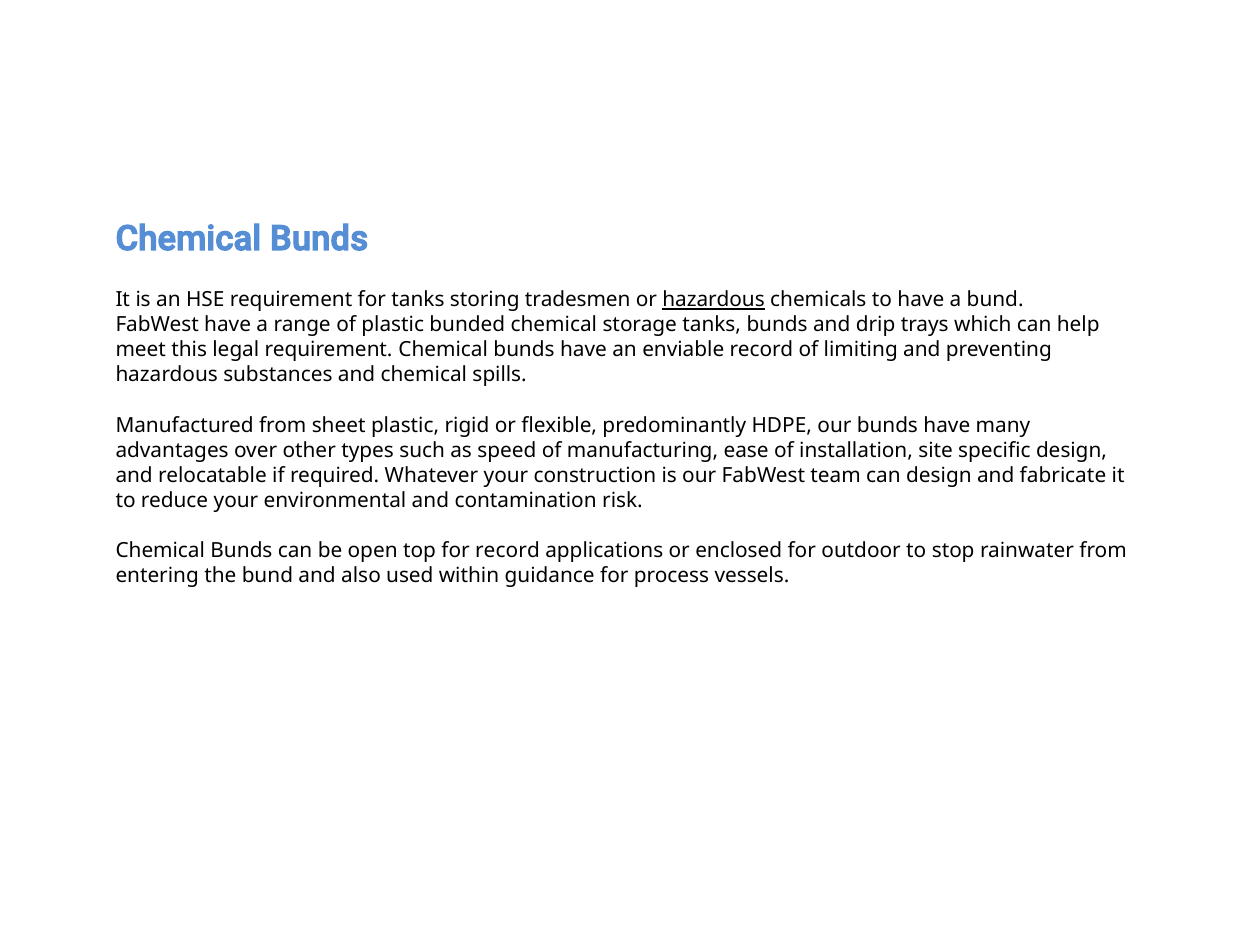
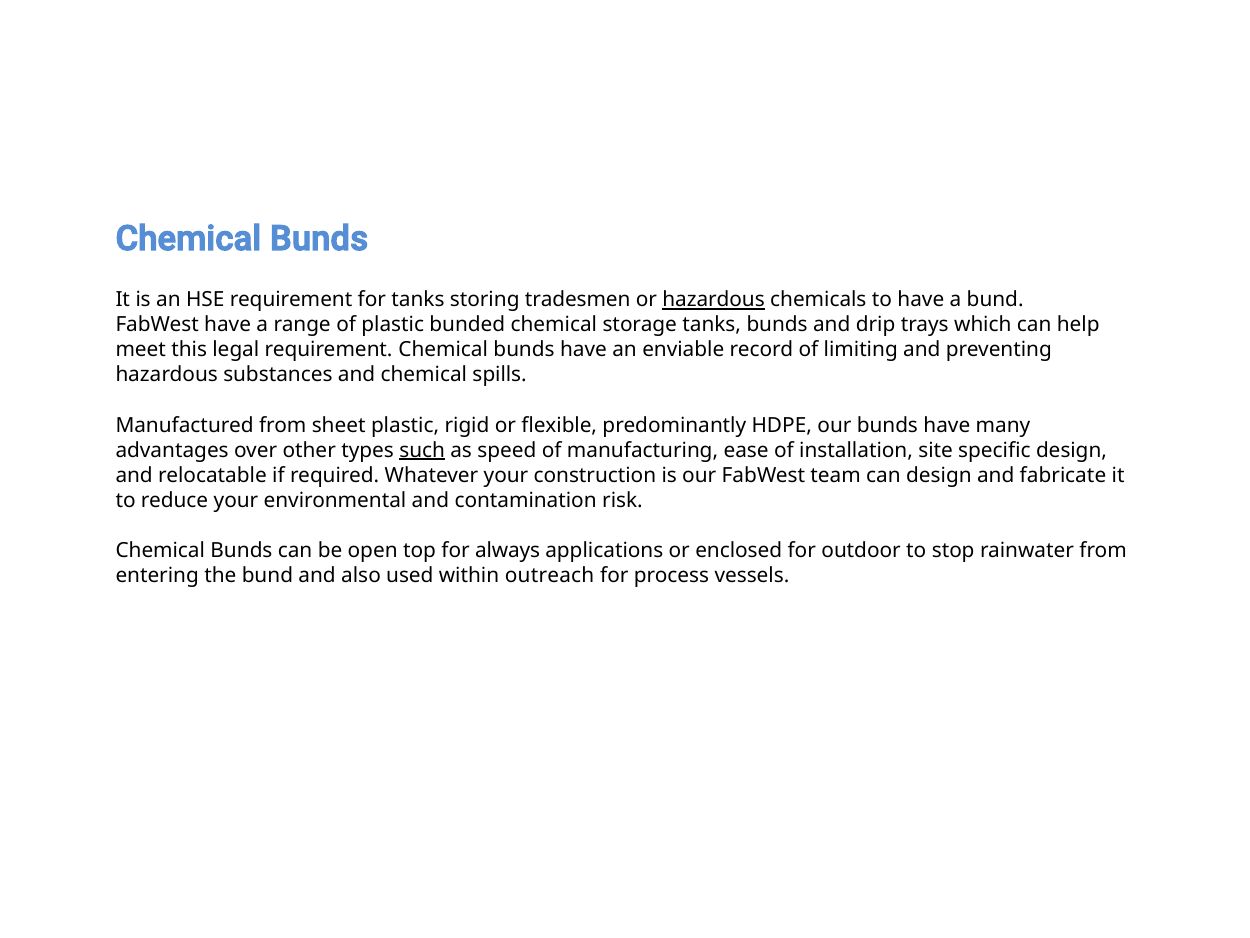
such underline: none -> present (422, 450)
for record: record -> always (508, 550)
guidance: guidance -> outreach (550, 575)
